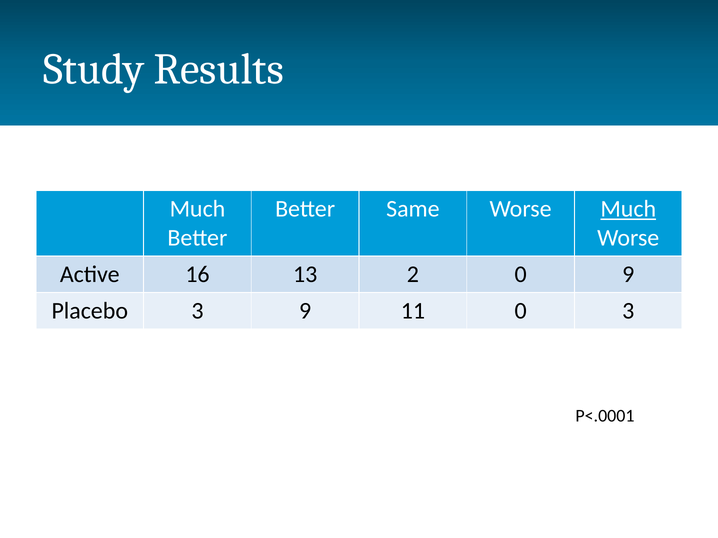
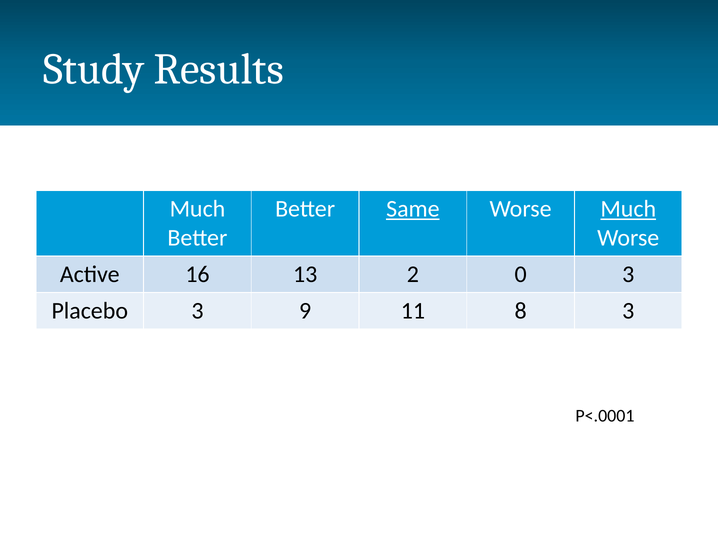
Same underline: none -> present (413, 209)
0 9: 9 -> 3 (628, 275)
11 0: 0 -> 8 (521, 311)
